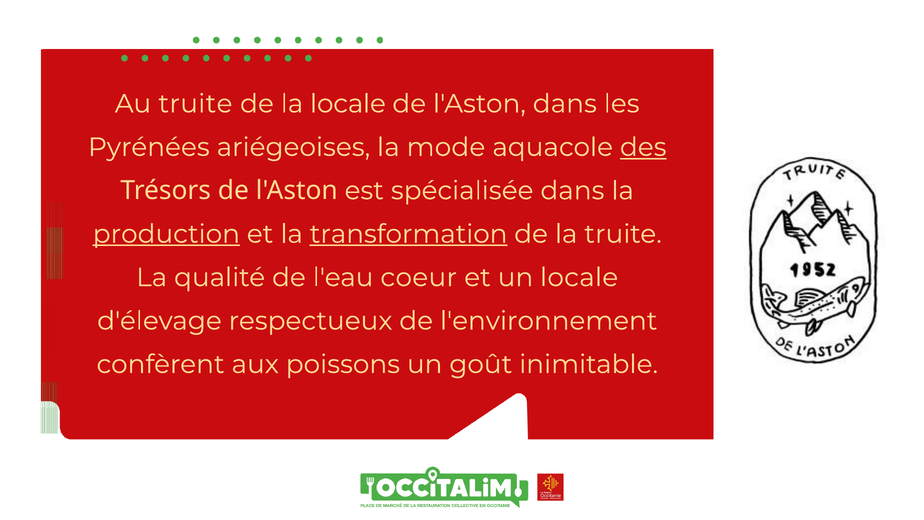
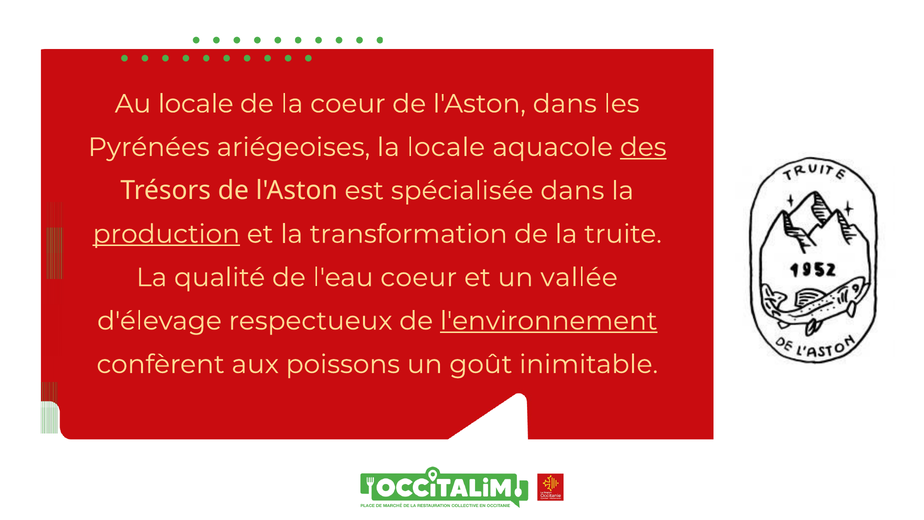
Au truite: truite -> locale (196, 104)
la locale: locale -> coeur (348, 104)
la mode: mode -> locale (446, 147)
transformation underline: present -> none (409, 234)
un locale: locale -> vallée (579, 277)
l'environnement underline: none -> present (549, 321)
